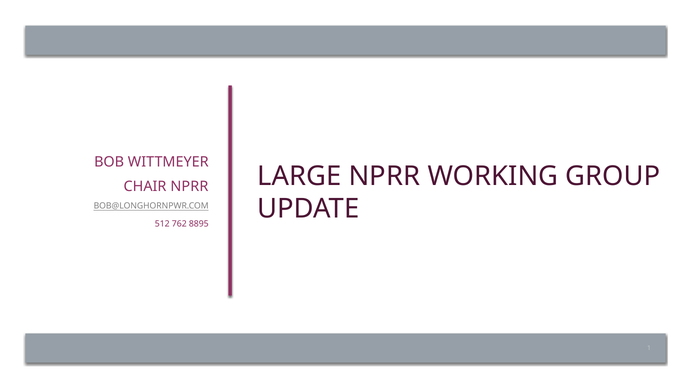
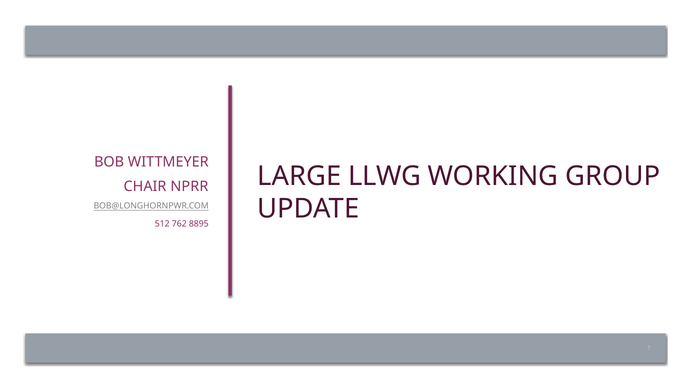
LARGE NPRR: NPRR -> LLWG (385, 176)
